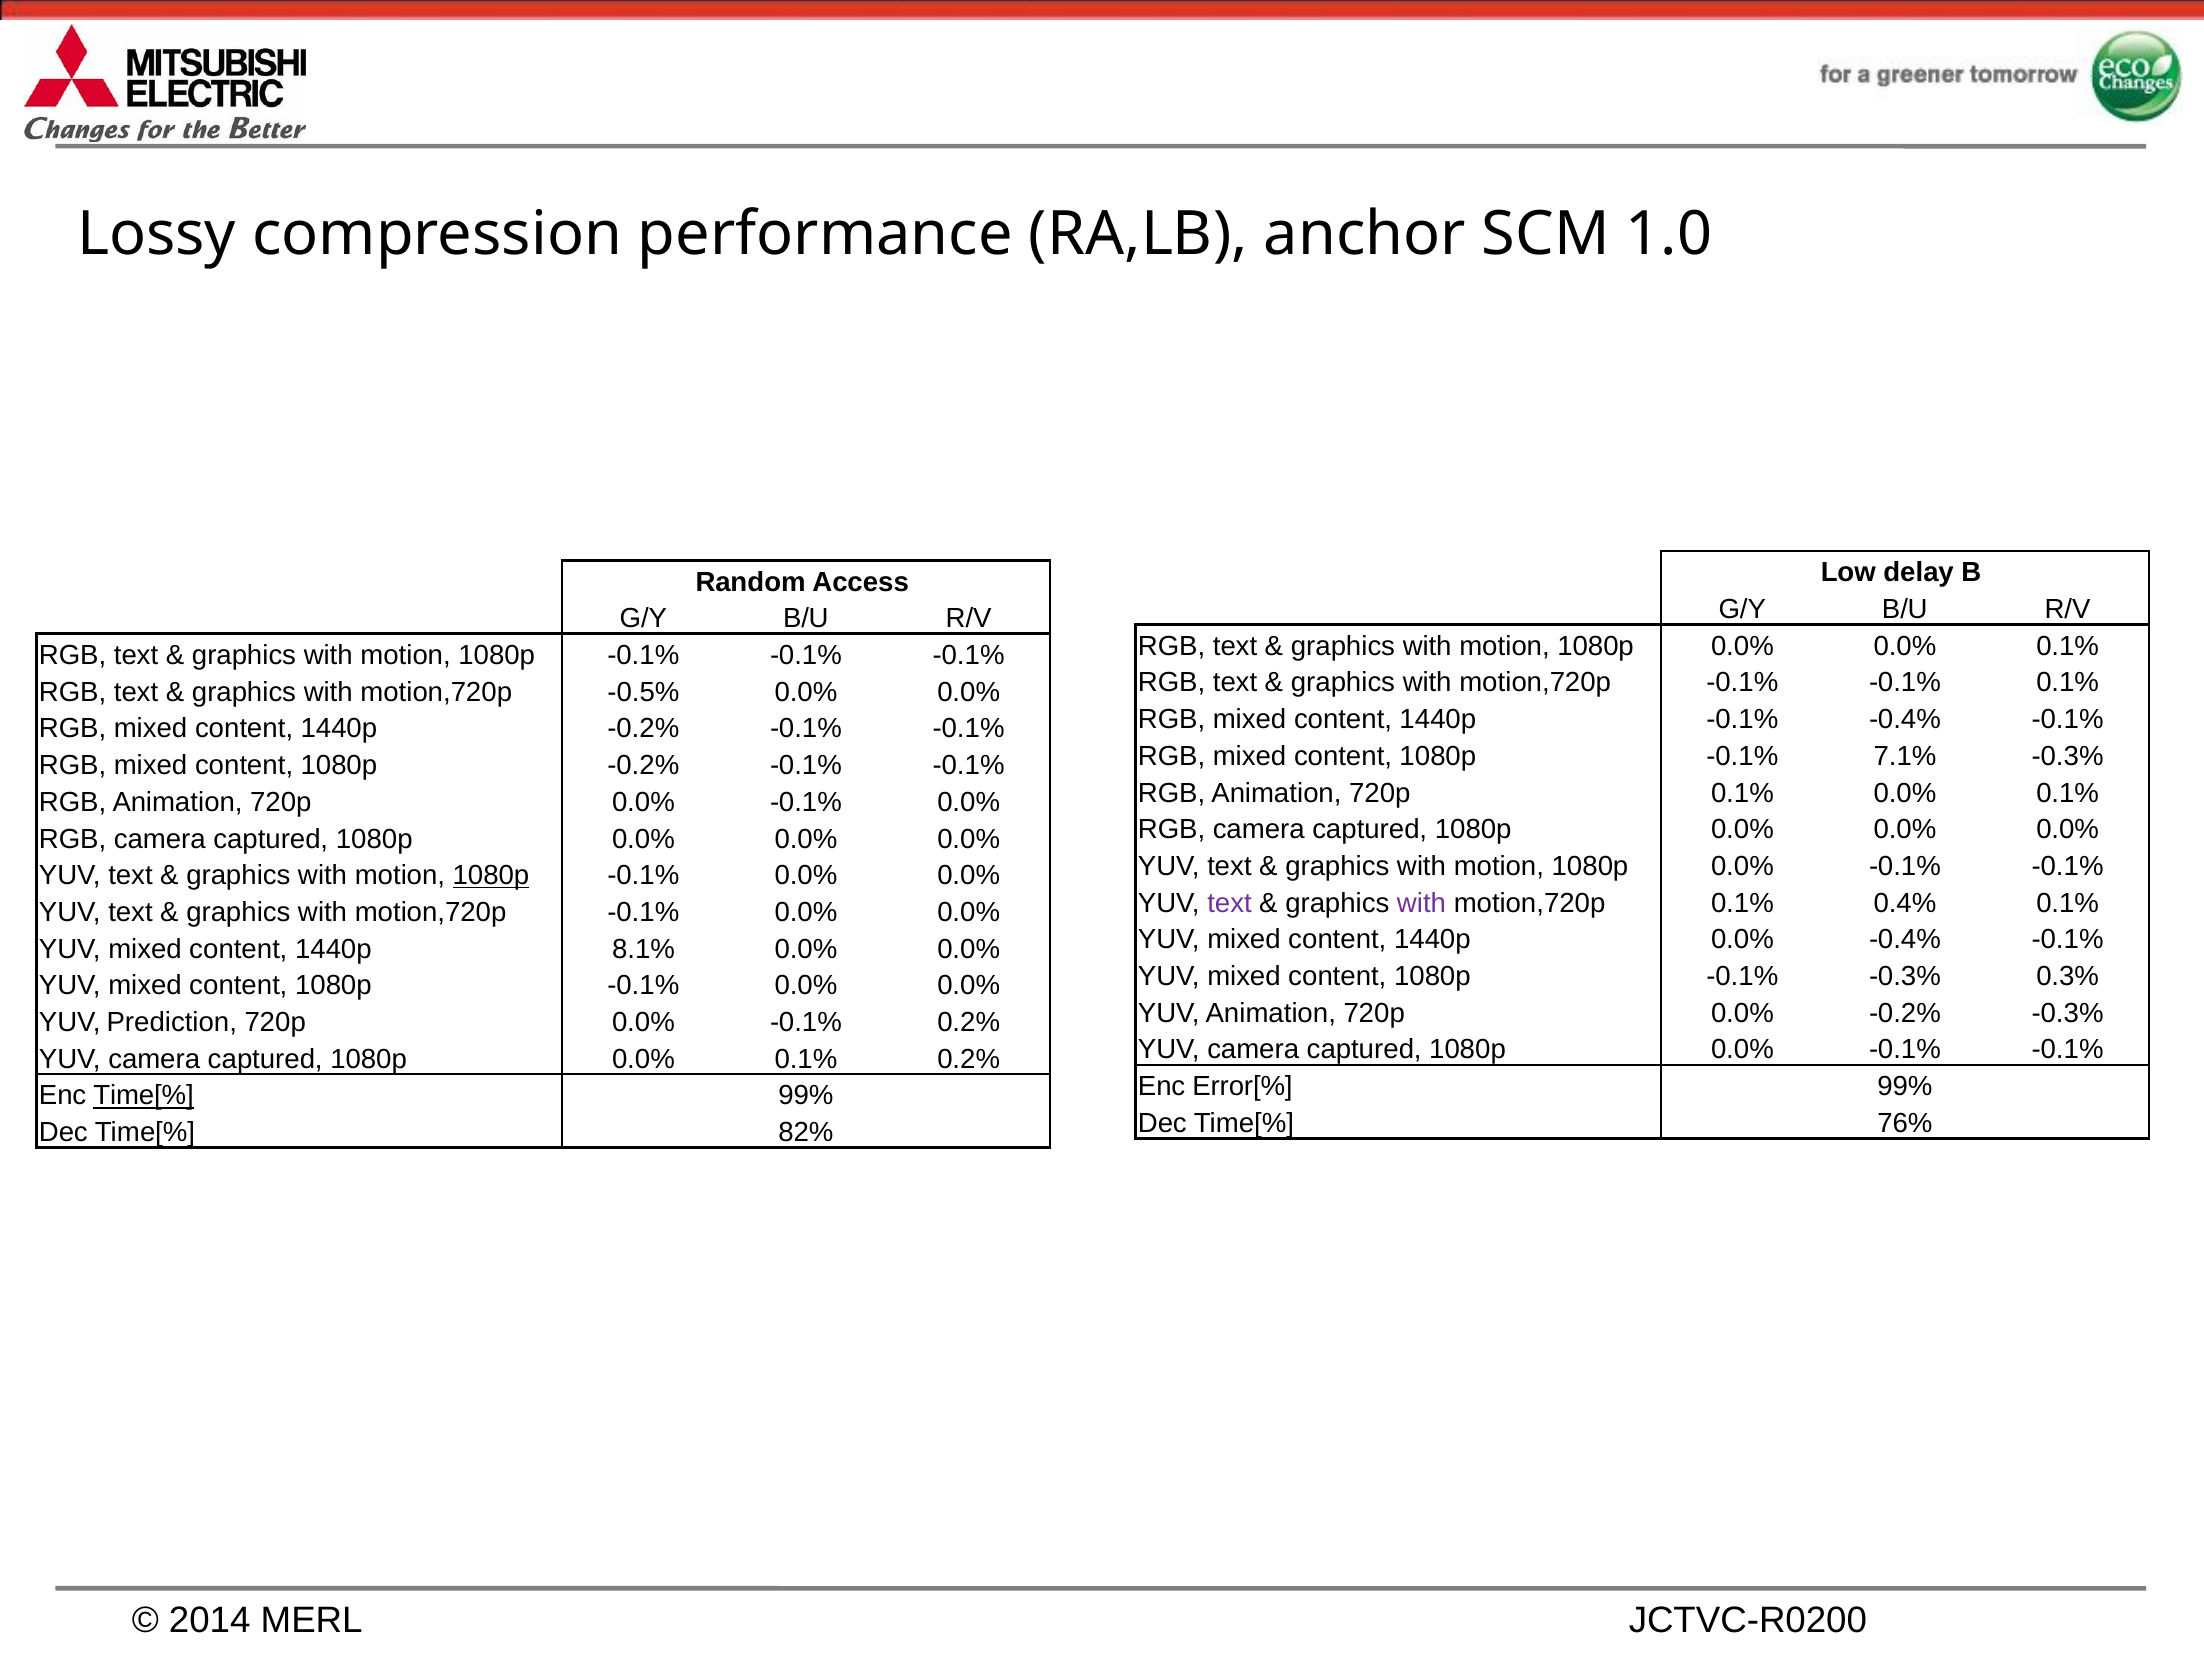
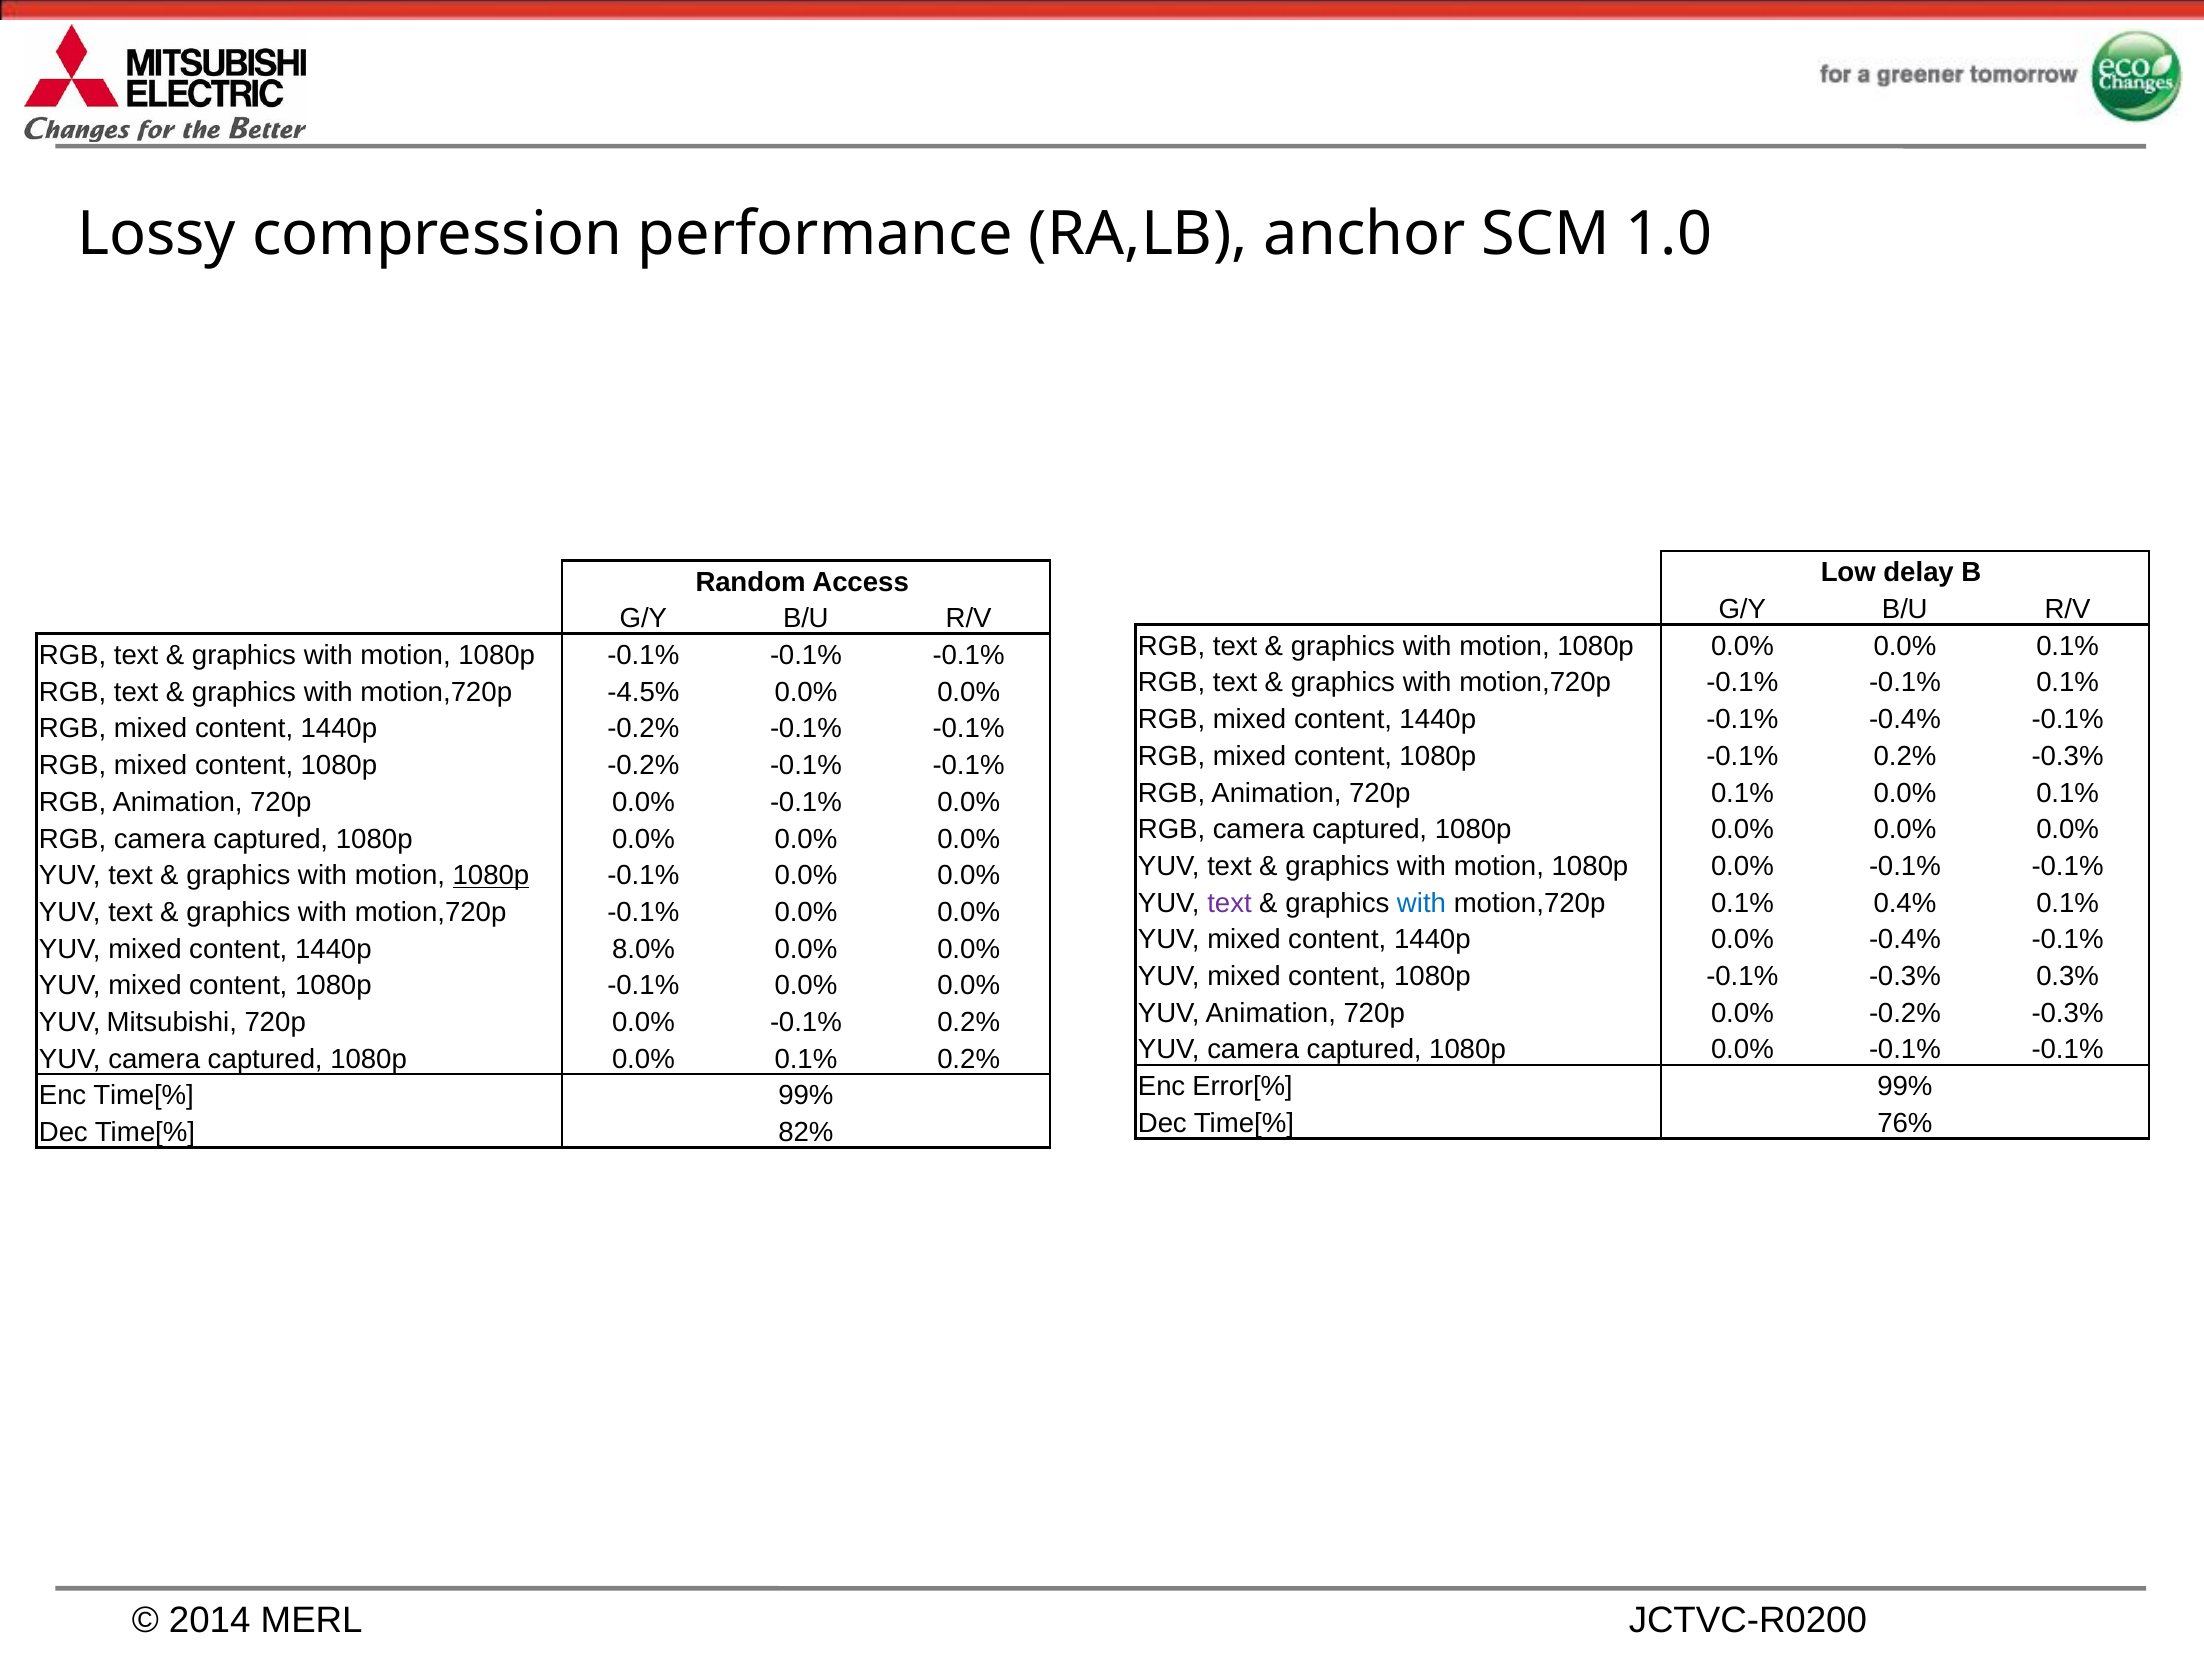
-0.5%: -0.5% -> -4.5% (643, 692)
1080p -0.1% 7.1%: 7.1% -> 0.2% (1905, 756)
with colour: purple -> blue (1421, 903)
8.1%: 8.1% -> 8.0% (643, 949)
Prediction: Prediction -> Mitsubishi (172, 1022)
Time[% underline: present -> none (144, 1096)
